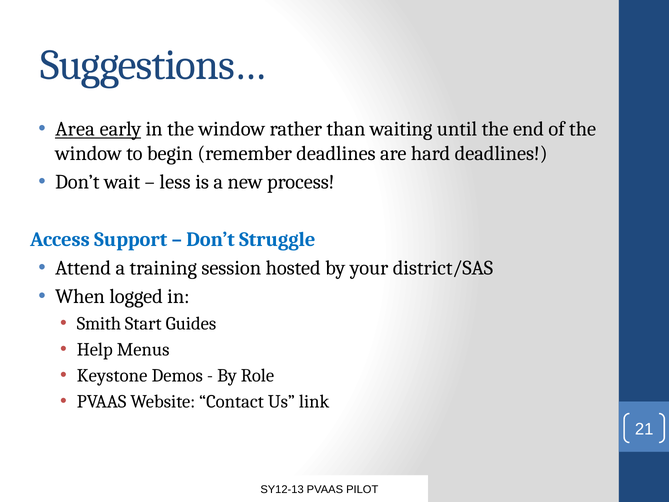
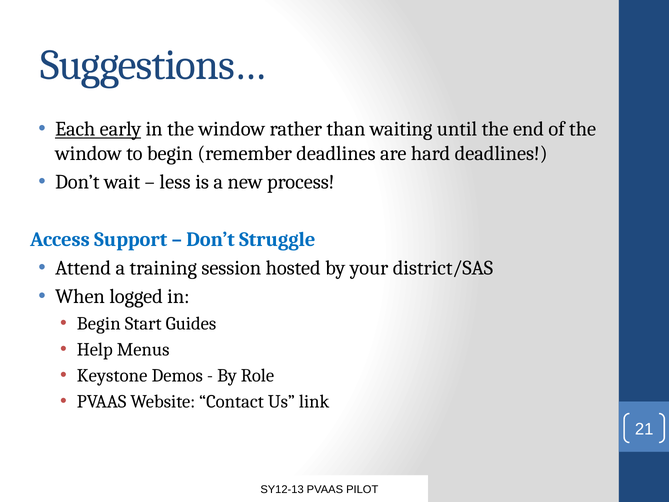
Area: Area -> Each (75, 129)
Smith: Smith -> Begin (99, 323)
